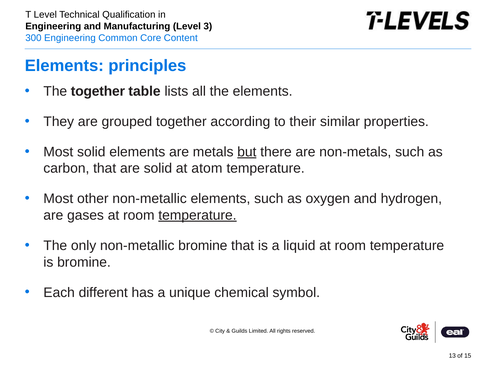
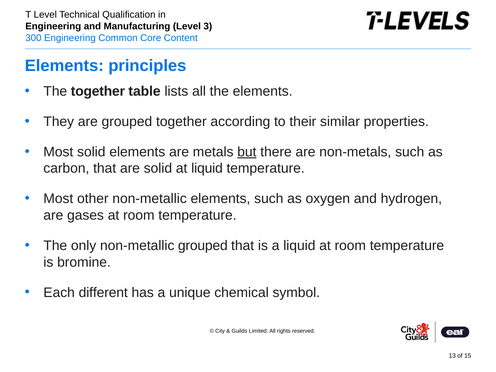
at atom: atom -> liquid (207, 168)
temperature underline: present -> none (197, 215)
non-metallic bromine: bromine -> grouped (203, 246)
